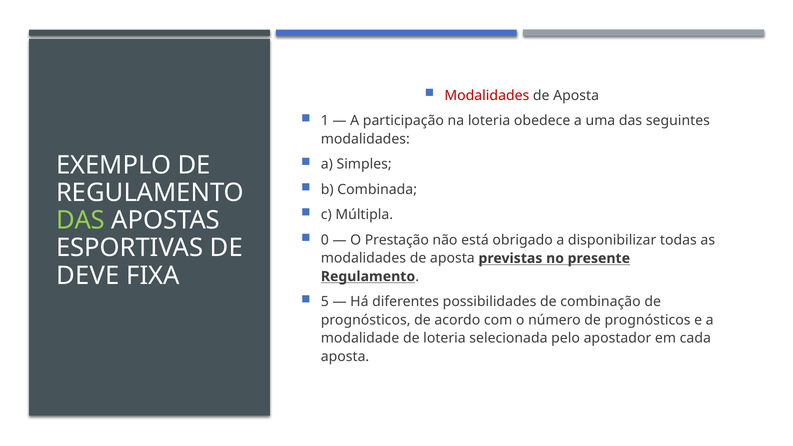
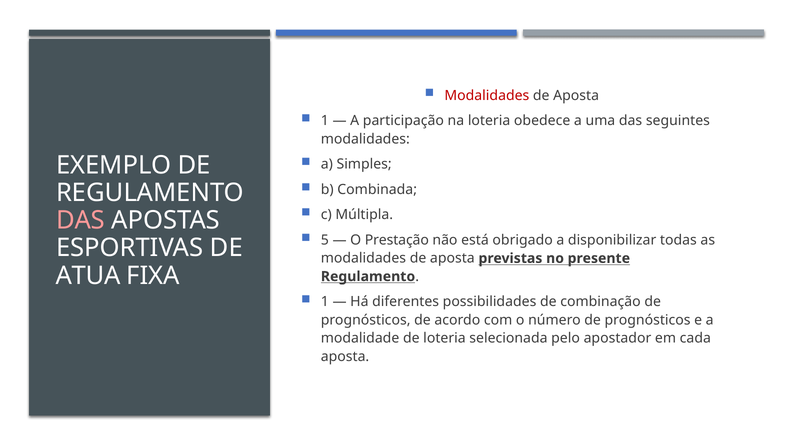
DAS colour: light green -> pink (80, 220)
0: 0 -> 5 (325, 240)
DEVE: DEVE -> ATUA (88, 276)
5: 5 -> 1 (325, 302)
